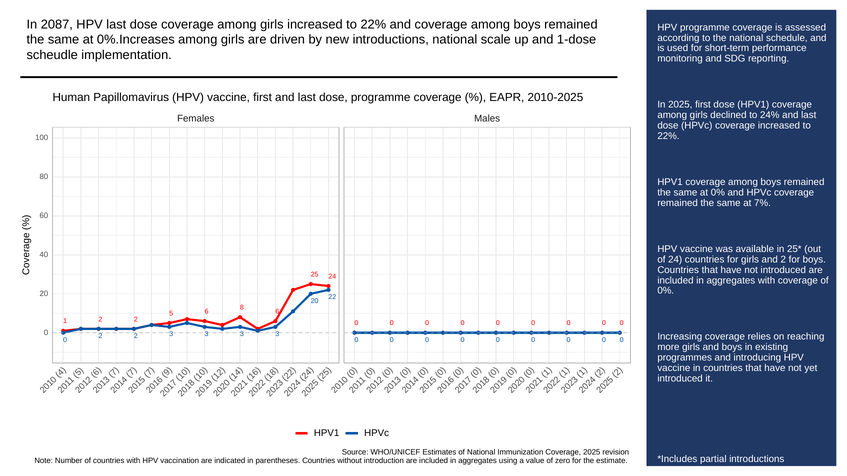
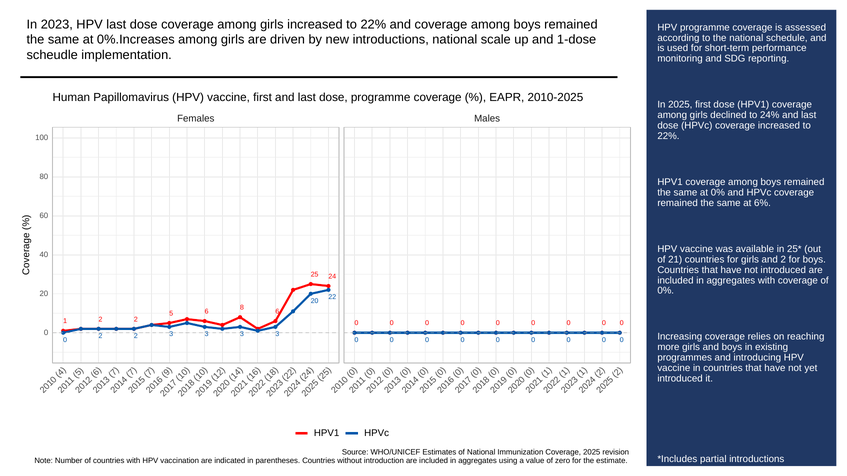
2087: 2087 -> 2023 (57, 24)
7%: 7% -> 6% (762, 203)
of 24: 24 -> 21 (675, 260)
